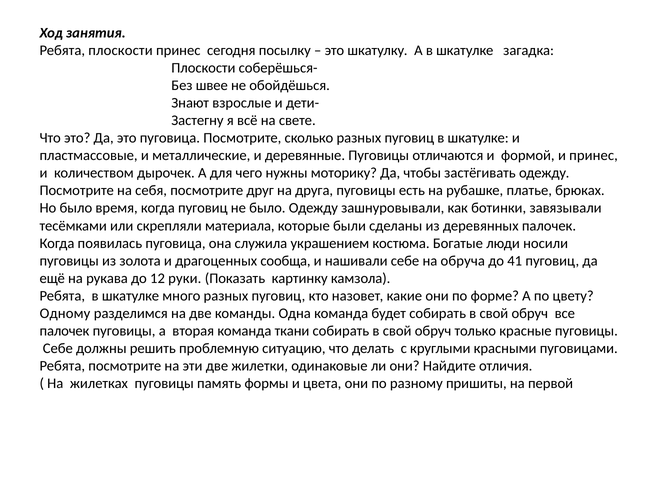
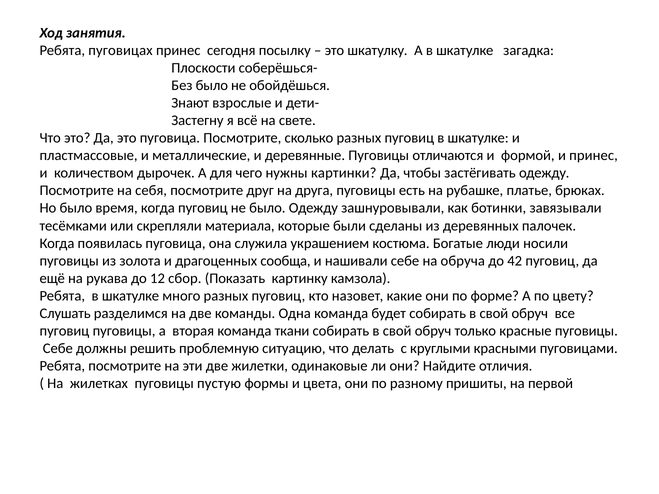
Ребята плоскости: плоскости -> пуговицах (120, 50)
Без швее: швее -> было (212, 85)
моторику: моторику -> картинки (344, 173)
41: 41 -> 42 (515, 261)
руки: руки -> сбор (185, 278)
Одному: Одному -> Слушать (65, 313)
палочек: палочек -> пуговиц (64, 331)
память: память -> пустую (219, 384)
